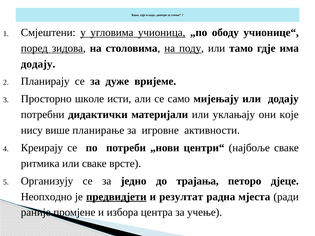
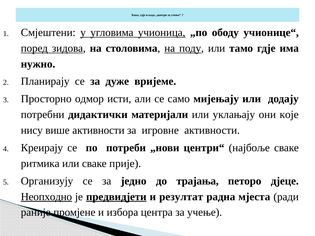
додају: додају -> нужно (38, 64)
школе: школе -> одмор (89, 99)
више планирање: планирање -> активности (98, 130)
врсте: врсте -> прије (125, 164)
Неопходно underline: none -> present (46, 197)
